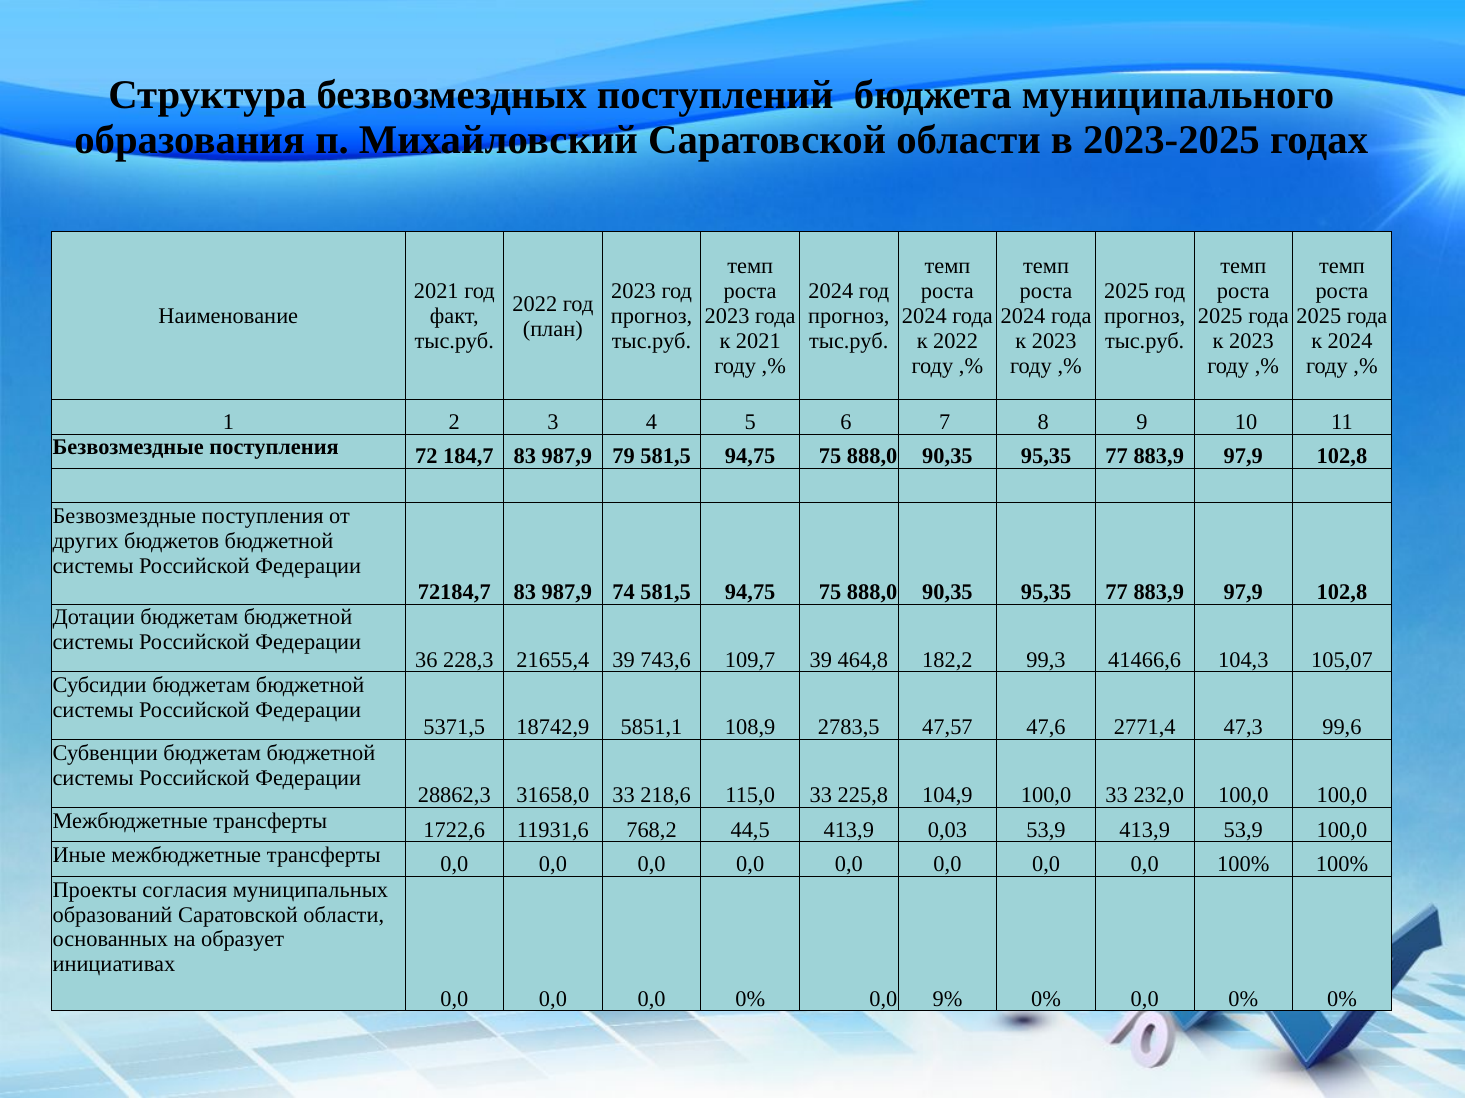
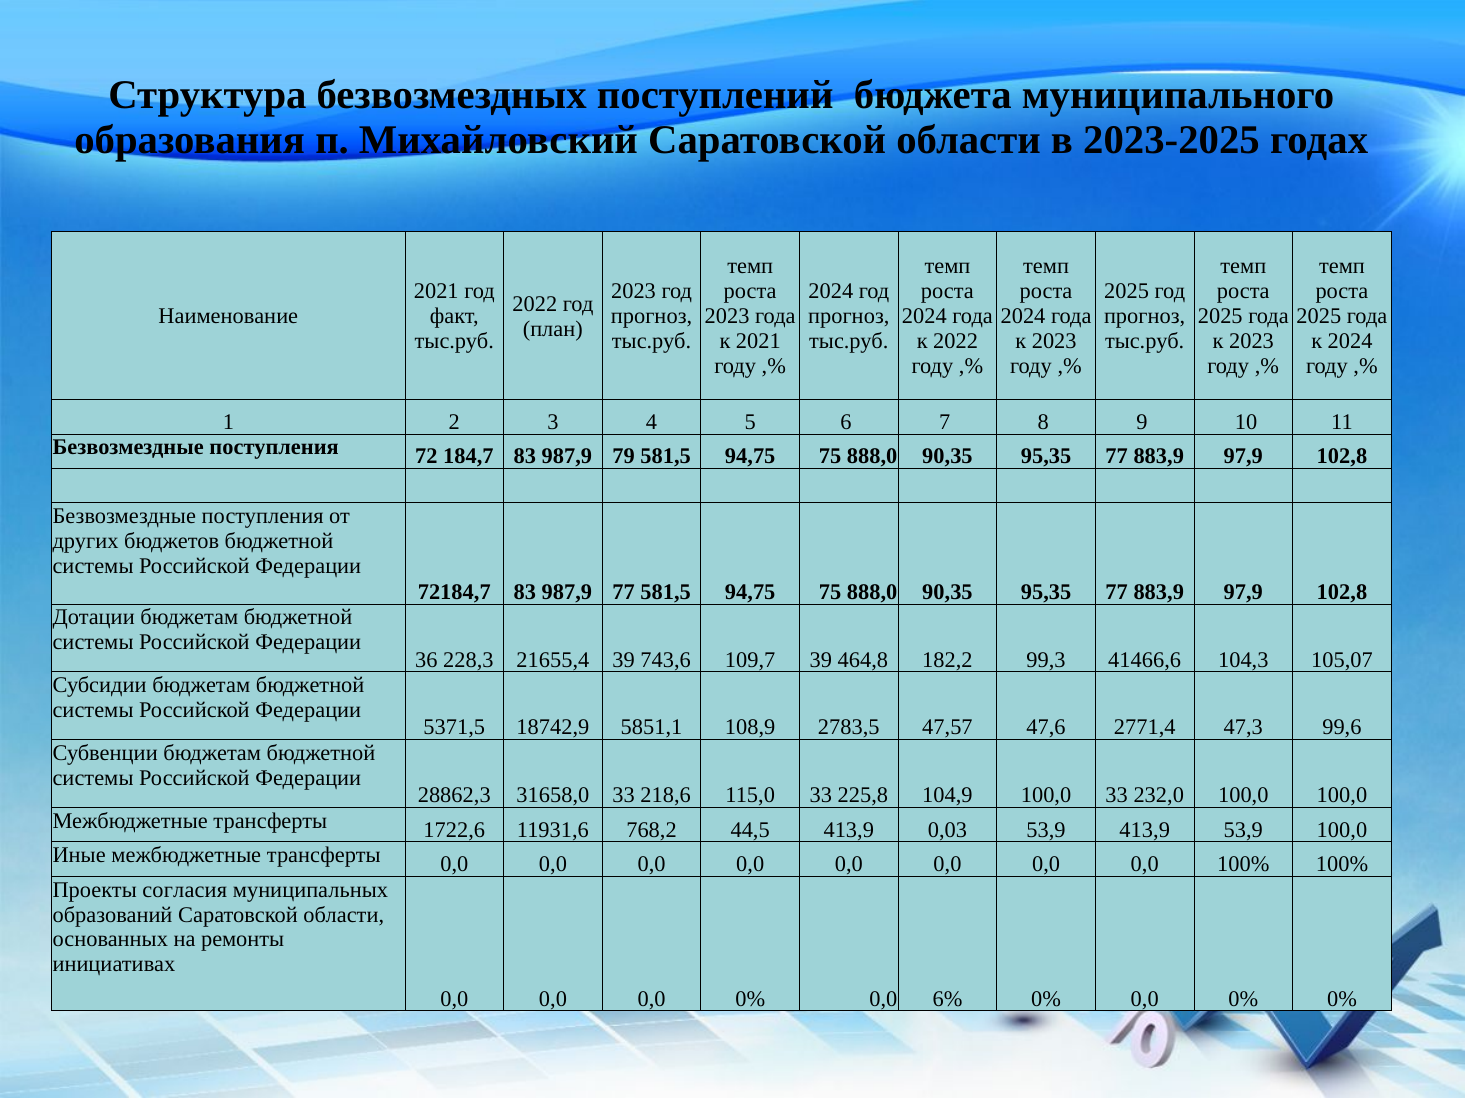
987,9 74: 74 -> 77 (624, 592)
образует: образует -> ремонты (243, 940)
9%: 9% -> 6% (948, 999)
